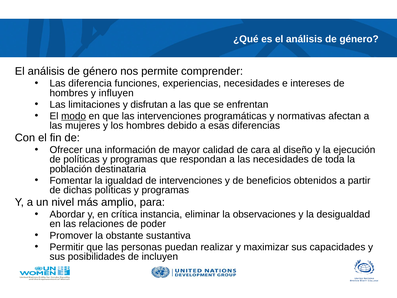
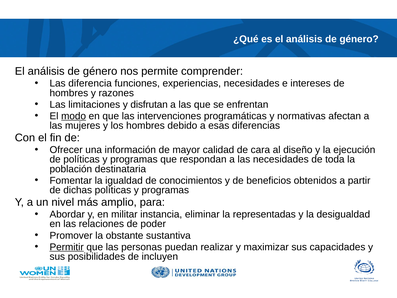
influyen: influyen -> razones (116, 93)
de intervenciones: intervenciones -> conocimientos (191, 180)
crítica: crítica -> militar (124, 214)
observaciones: observaciones -> representadas (264, 214)
Permitir underline: none -> present (67, 247)
